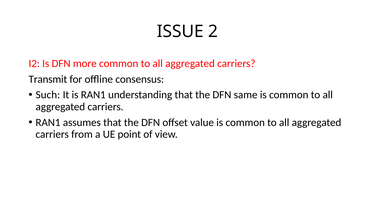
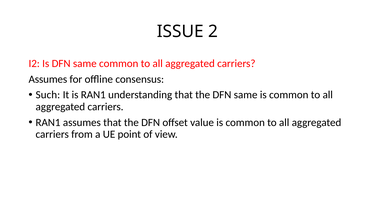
Is DFN more: more -> same (85, 63)
Transmit: Transmit -> Assumes (48, 79)
